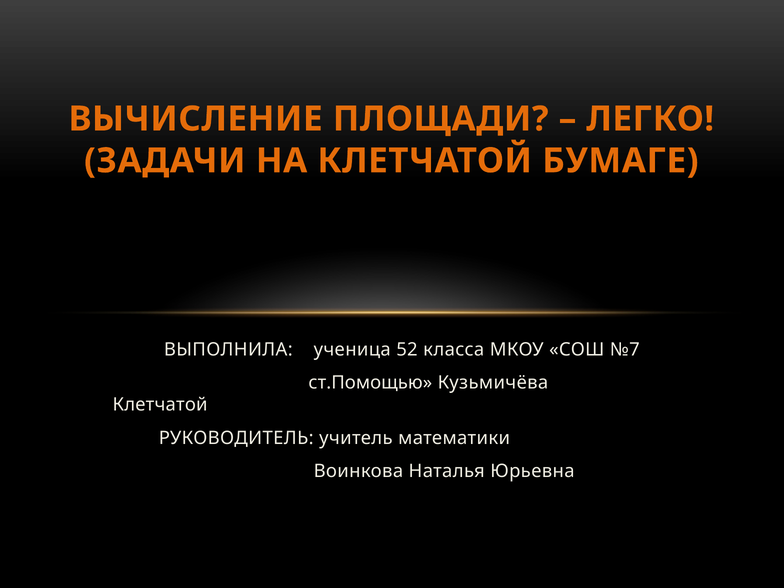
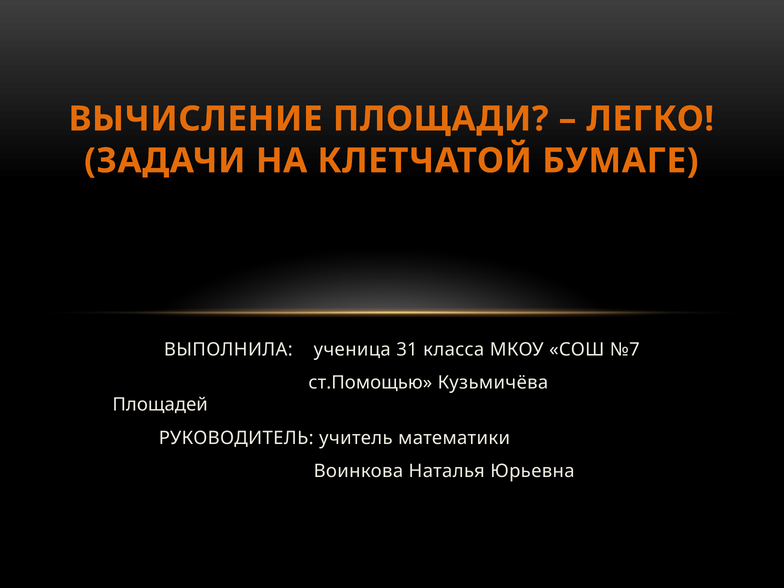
52: 52 -> 31 (407, 350)
Клетчатой: Клетчатой -> Площадей (160, 405)
